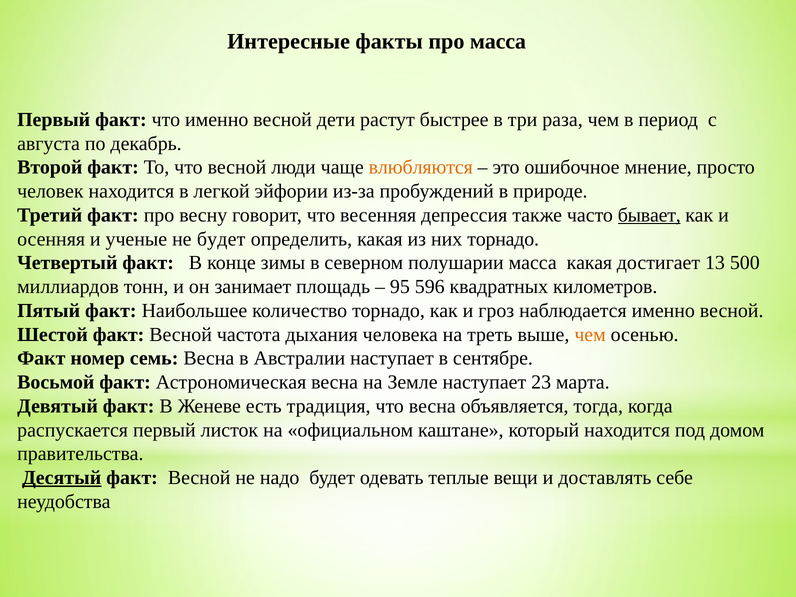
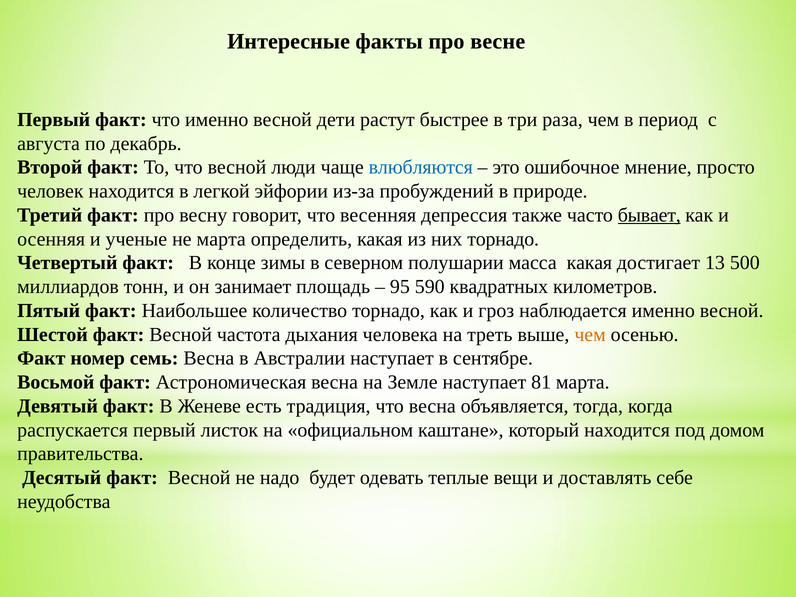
про масса: масса -> весне (498, 41)
влюбляются colour: orange -> blue (421, 167)
не будет: будет -> марта (221, 239)
596: 596 -> 590 (430, 287)
23: 23 -> 81 (541, 382)
Десятый underline: present -> none (62, 478)
